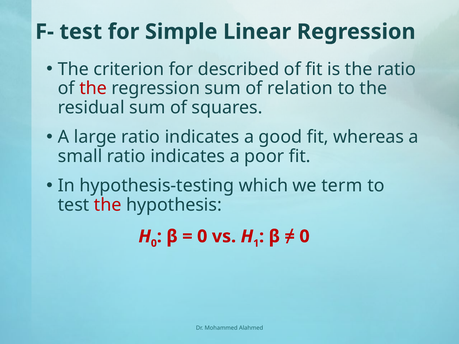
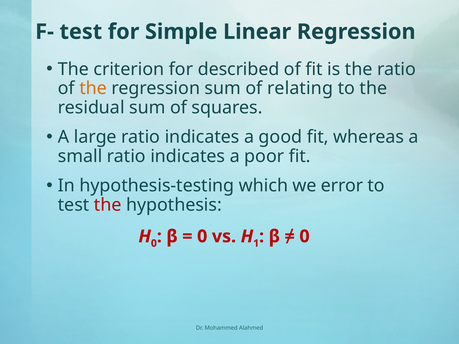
the colour: red -> orange (93, 88)
relation: relation -> relating (300, 88)
term: term -> error (342, 186)
